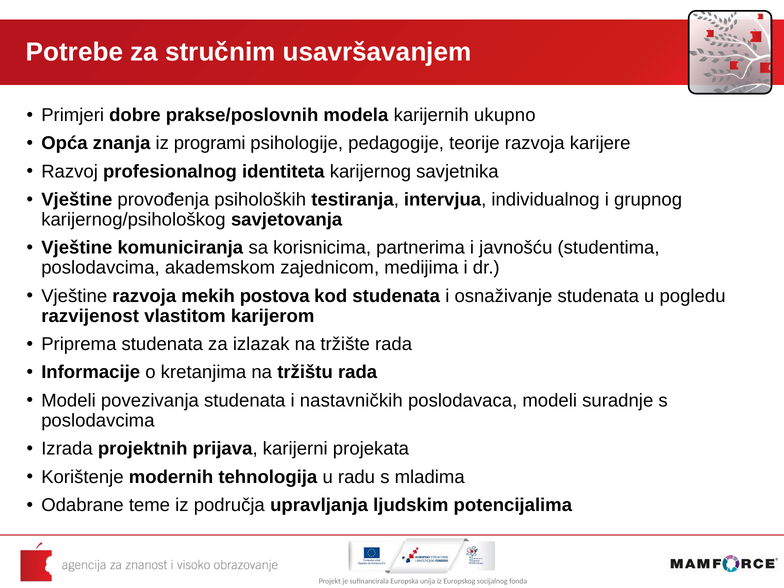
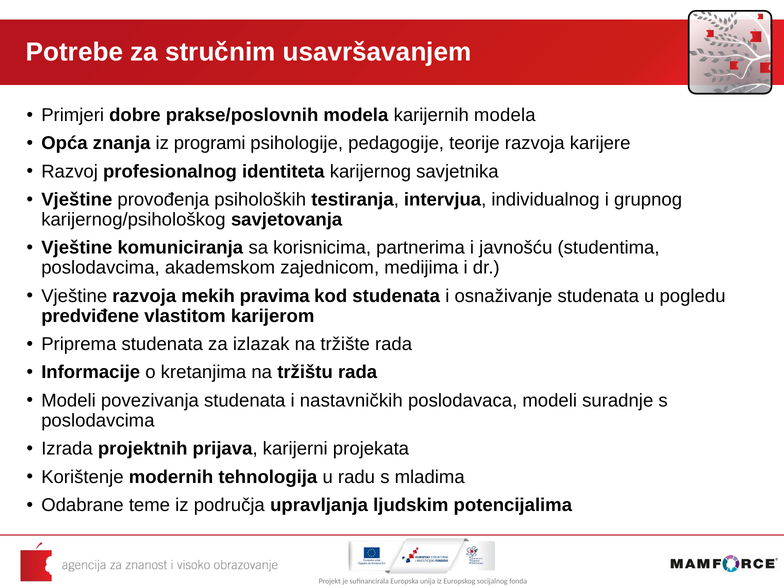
karijernih ukupno: ukupno -> modela (505, 115)
postova: postova -> pravima (275, 296)
razvijenost: razvijenost -> predviđene (90, 316)
